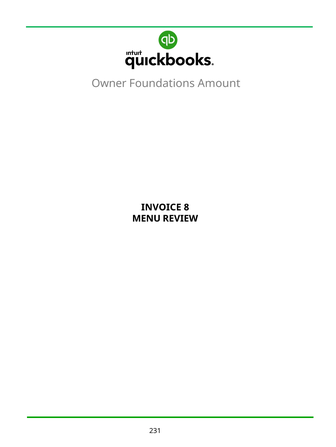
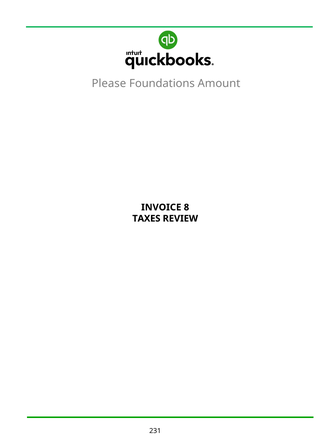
Owner: Owner -> Please (109, 84)
MENU: MENU -> TAXES (146, 219)
